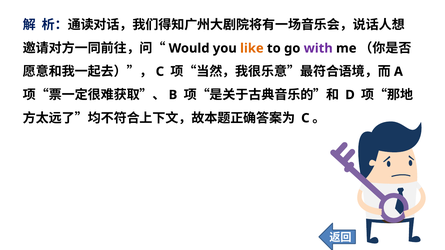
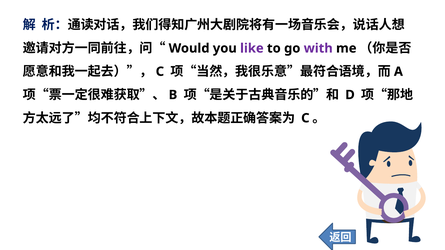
like colour: orange -> purple (252, 48)
